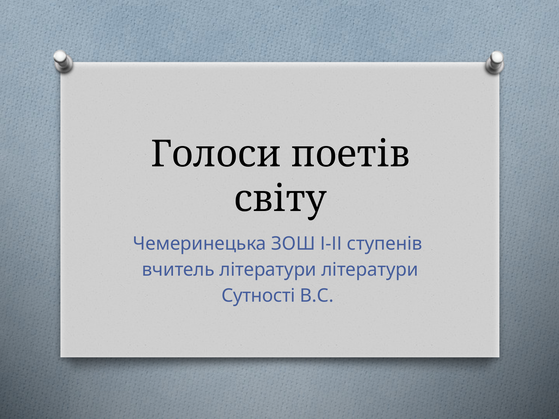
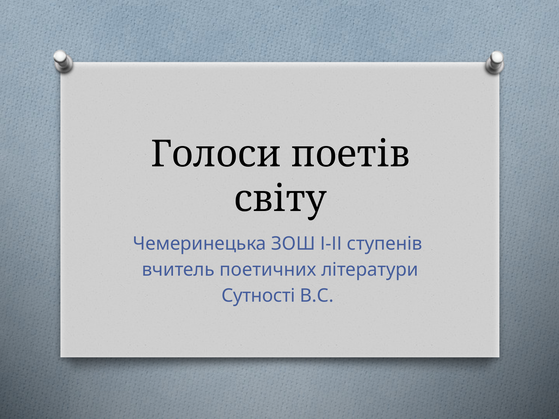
вчитель літератури: літератури -> поетичних (268, 270)
